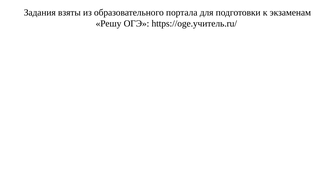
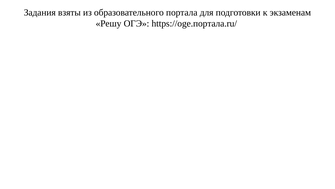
https://oge.учитель.ru/: https://oge.учитель.ru/ -> https://oge.портала.ru/ (194, 24)
